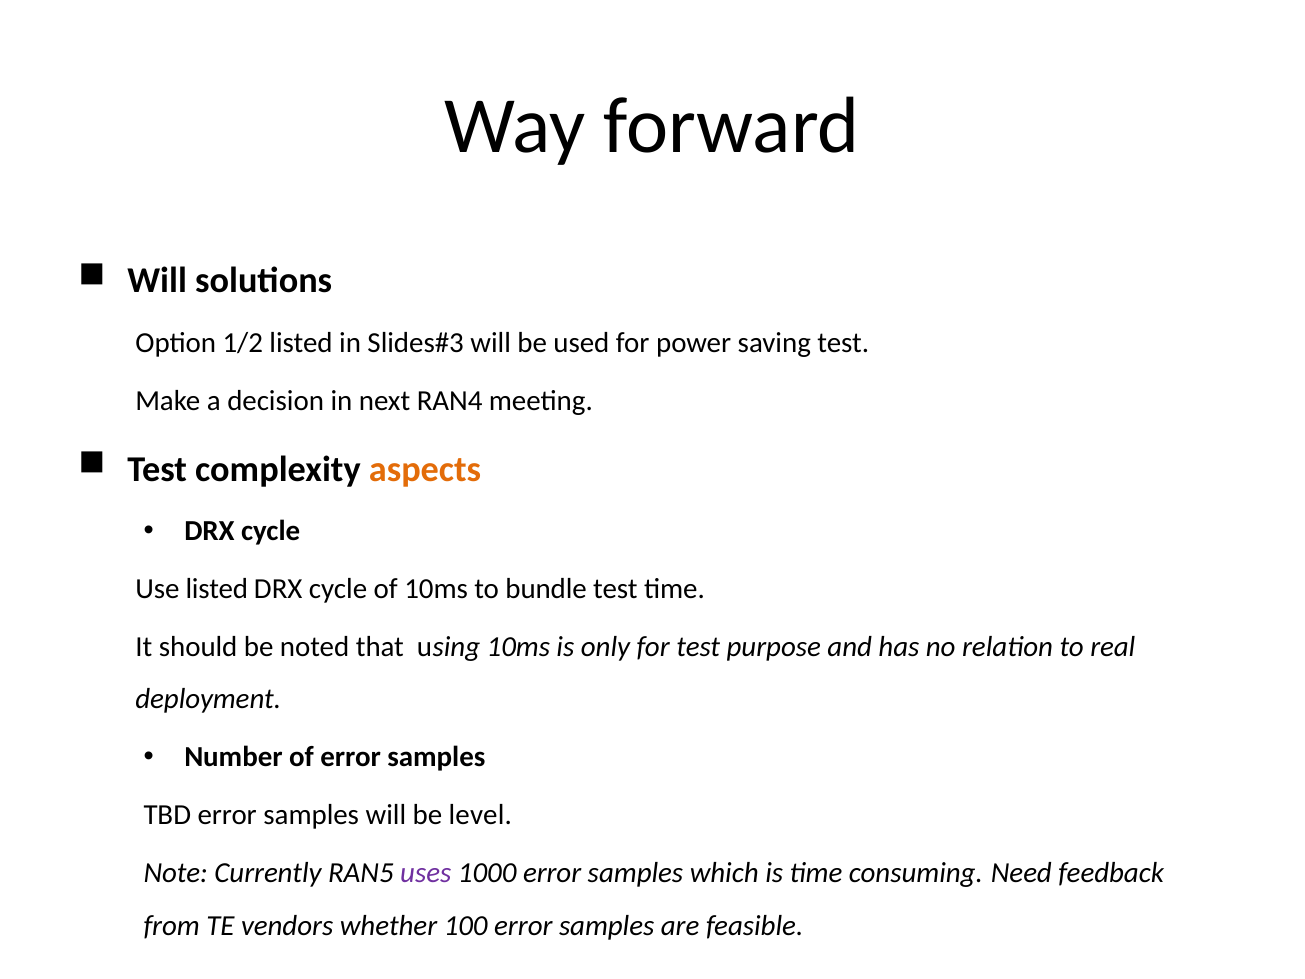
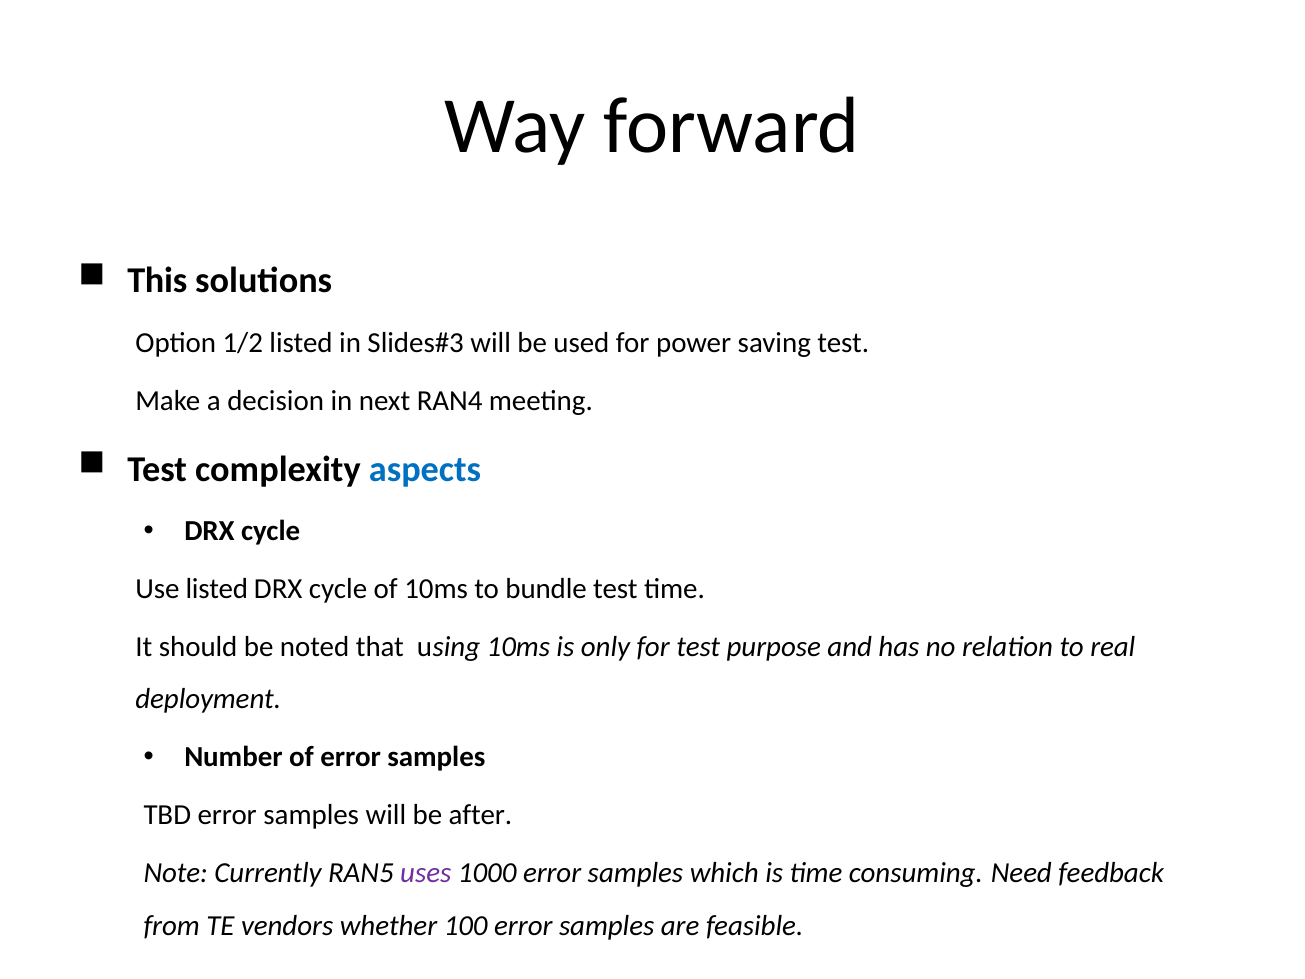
Will: Will -> This (157, 281)
aspects colour: orange -> blue (425, 469)
level: level -> after (480, 815)
